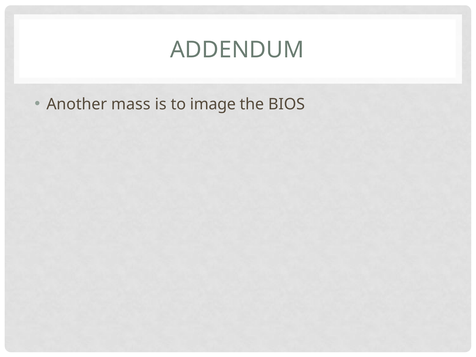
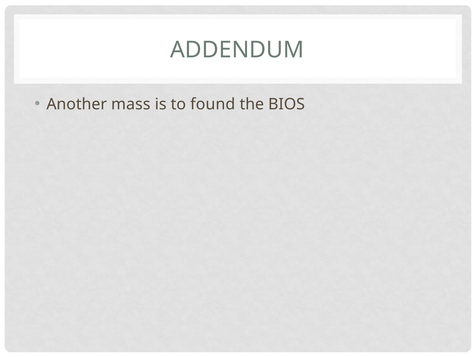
image: image -> found (213, 104)
